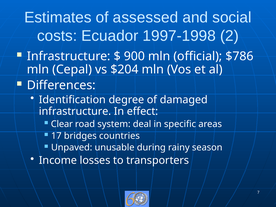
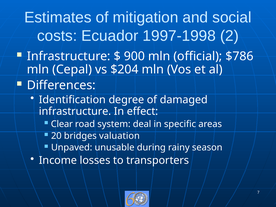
assessed: assessed -> mitigation (146, 17)
17: 17 -> 20 (56, 136)
countries: countries -> valuation (119, 136)
